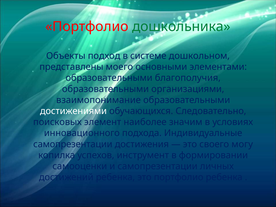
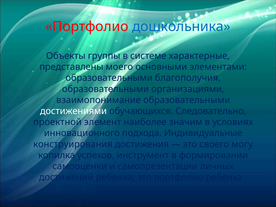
дошкольника colour: green -> blue (181, 27)
подход: подход -> группы (104, 56)
дошкольном: дошкольном -> характерные (199, 56)
поисковых: поисковых -> проектной (57, 122)
самопрезентации: самопрезентации -> конструирования (73, 144)
